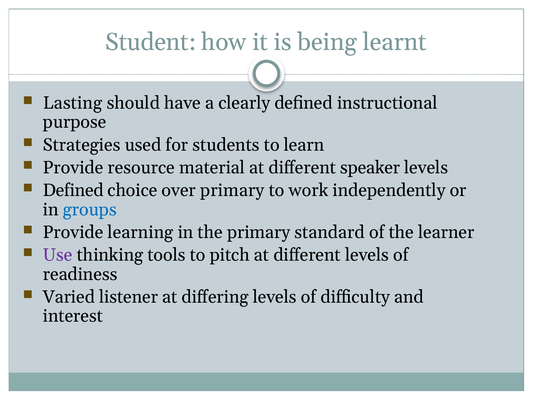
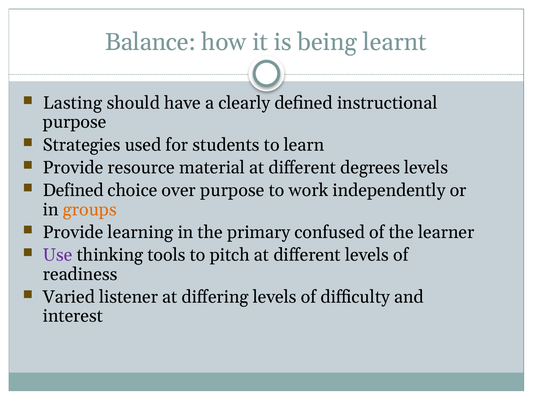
Student: Student -> Balance (151, 42)
speaker: speaker -> degrees (370, 167)
over primary: primary -> purpose (232, 190)
groups colour: blue -> orange (90, 209)
standard: standard -> confused (330, 232)
